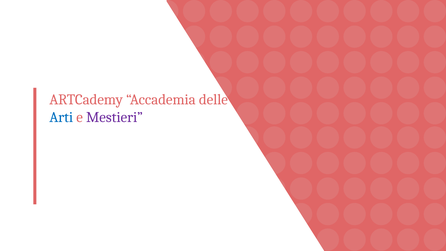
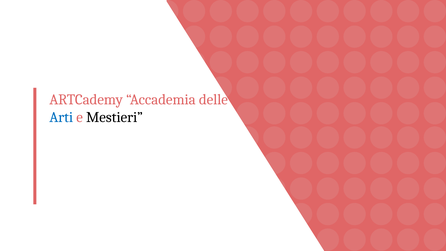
Mestieri colour: purple -> black (114, 117)
